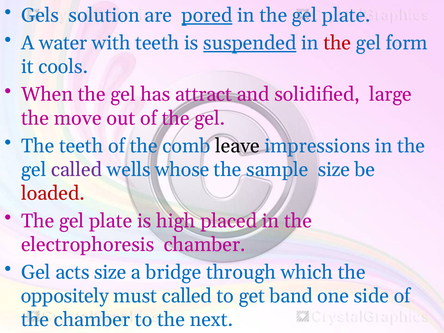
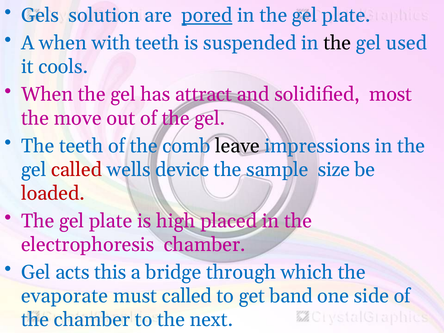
A water: water -> when (63, 43)
suspended underline: present -> none (250, 43)
the colour: red -> black (337, 43)
form: form -> used (407, 43)
large: large -> most (391, 94)
called colour: purple -> red (77, 170)
whose: whose -> device (182, 170)
acts size: size -> this (110, 272)
oppositely: oppositely -> evaporate (65, 296)
